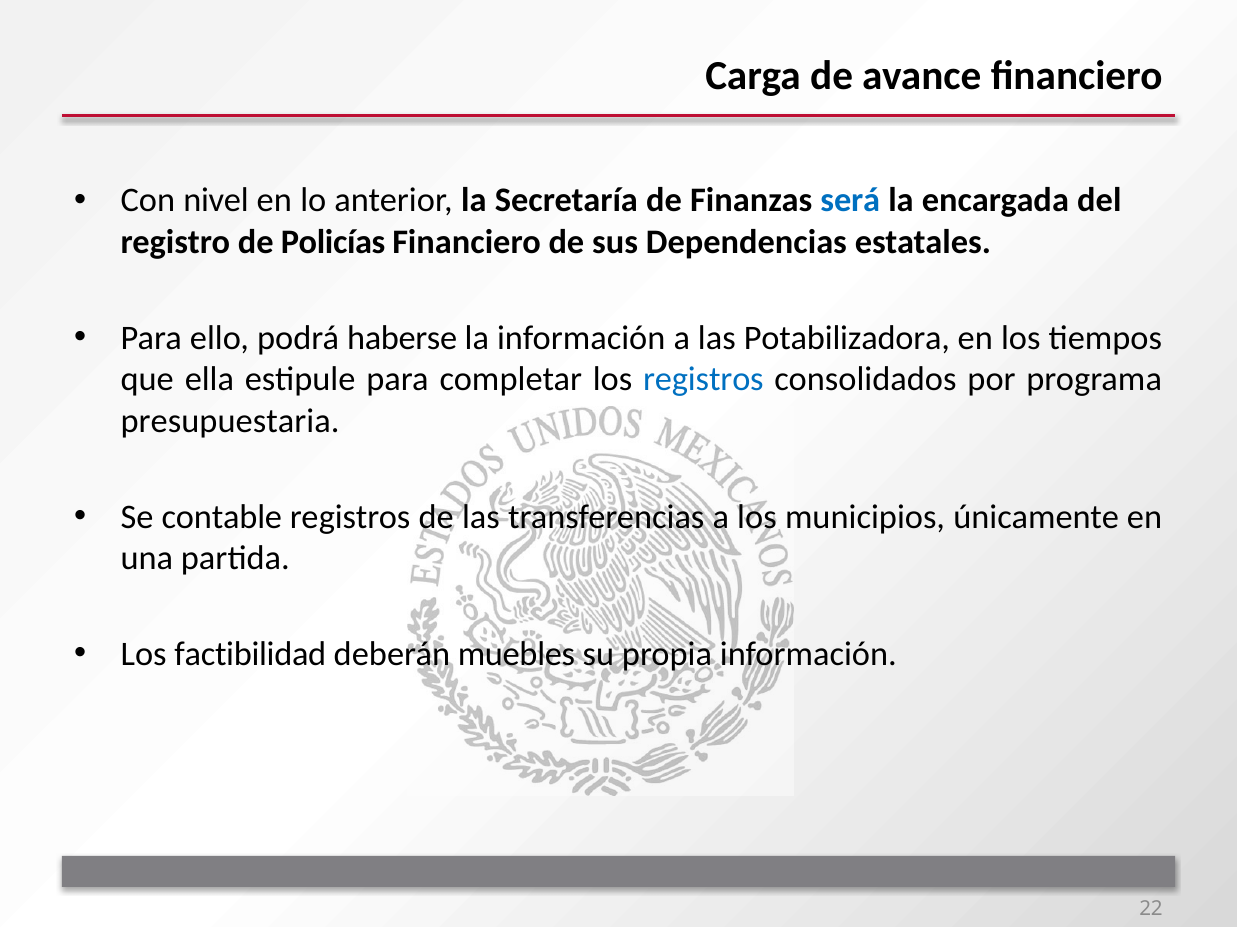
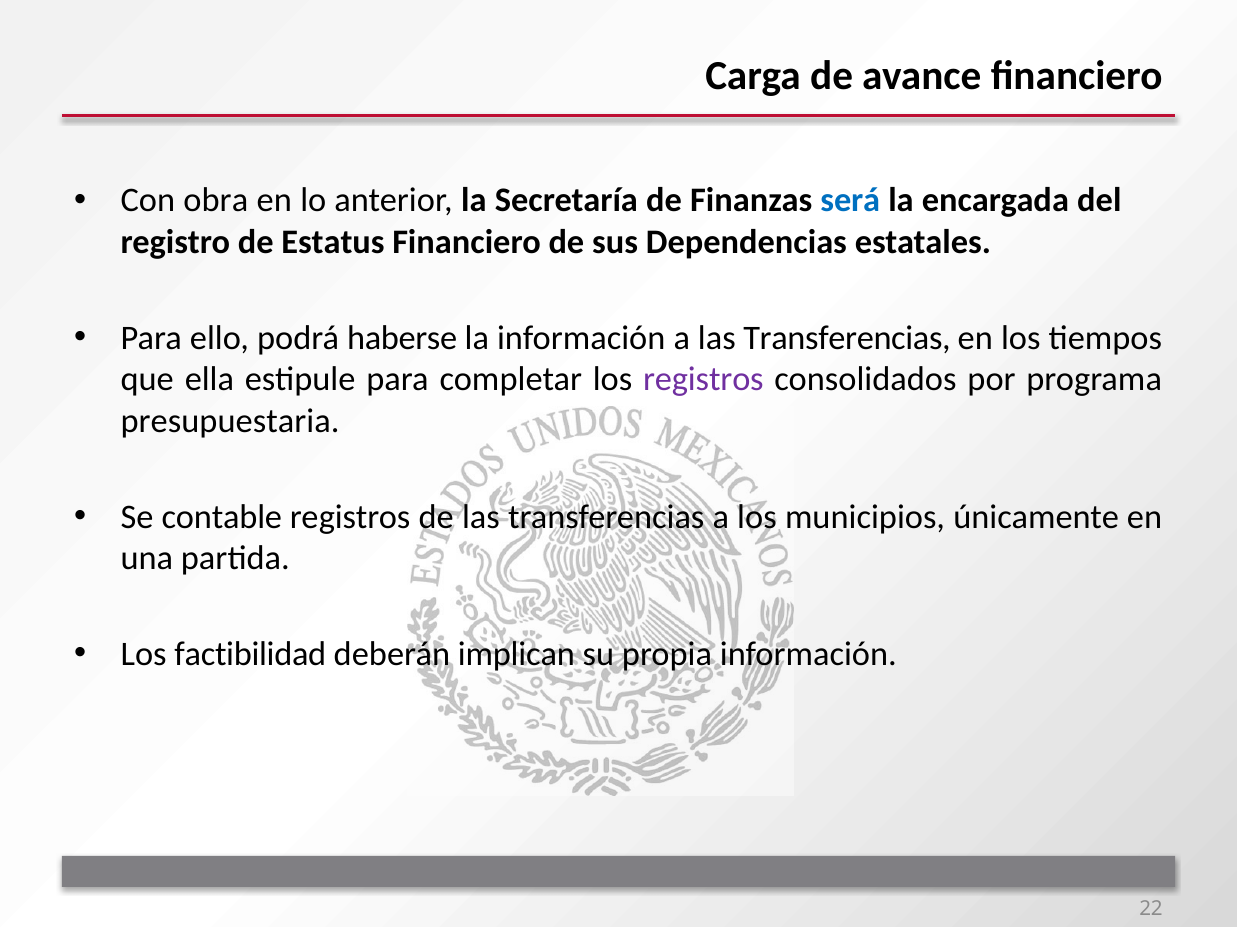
nivel: nivel -> obra (216, 201)
Policías: Policías -> Estatus (333, 242)
a las Potabilizadora: Potabilizadora -> Transferencias (847, 338)
registros colour: blue -> purple (703, 380)
muebles: muebles -> implican (516, 655)
